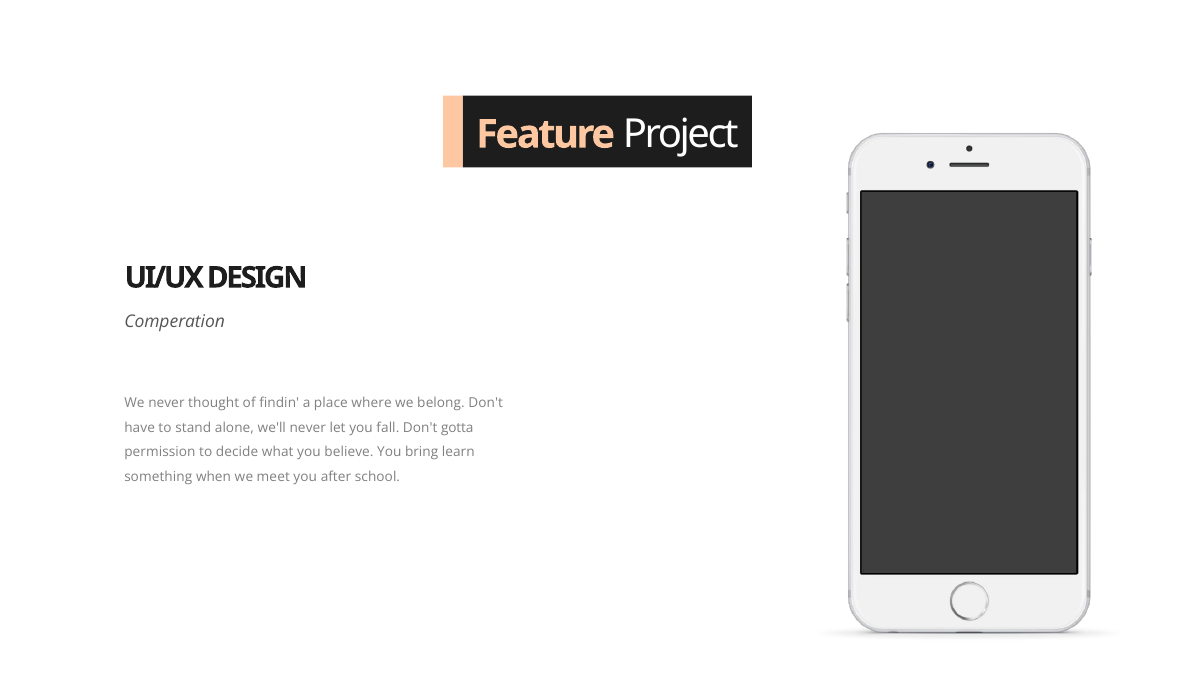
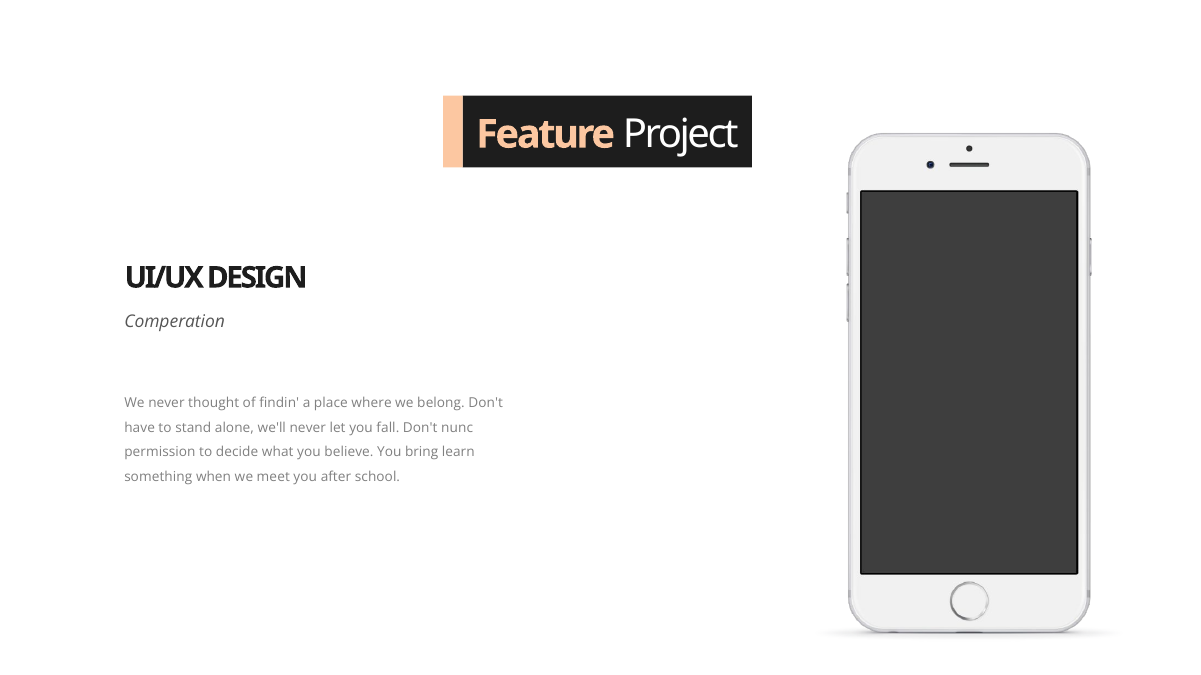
gotta: gotta -> nunc (457, 428)
